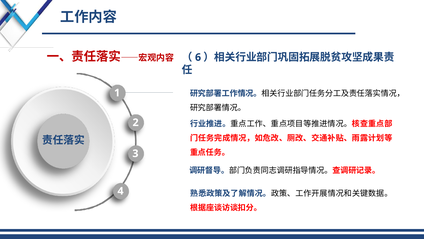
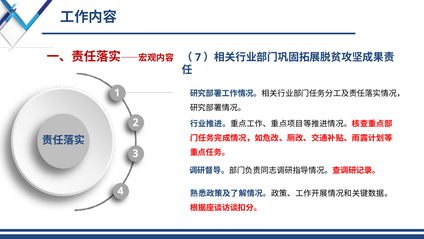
6: 6 -> 7 (198, 57)
